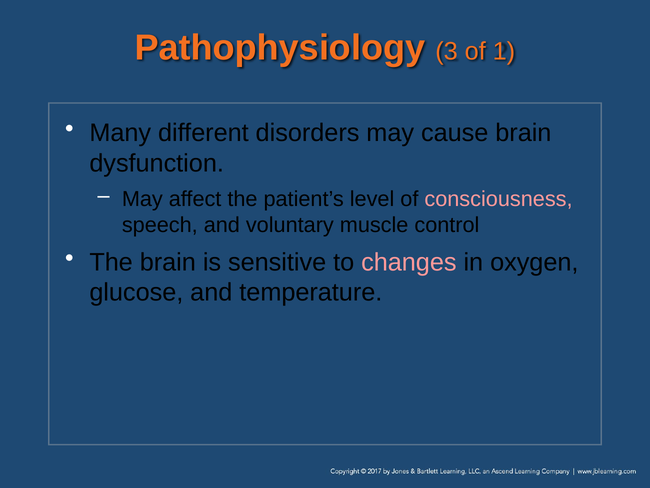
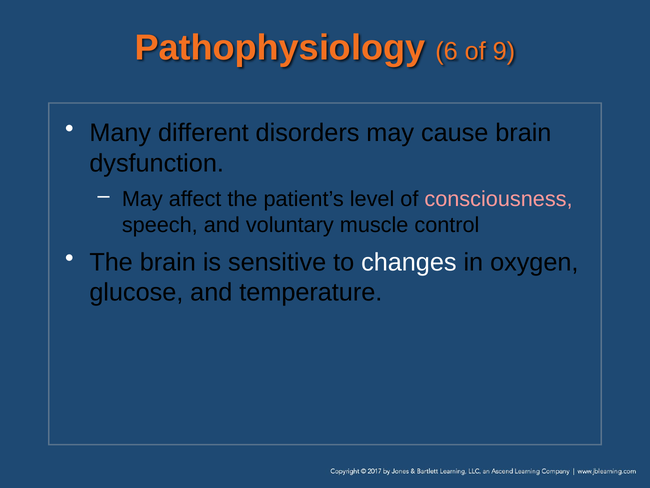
3: 3 -> 6 (447, 51)
1: 1 -> 9 (504, 51)
changes colour: pink -> white (409, 262)
